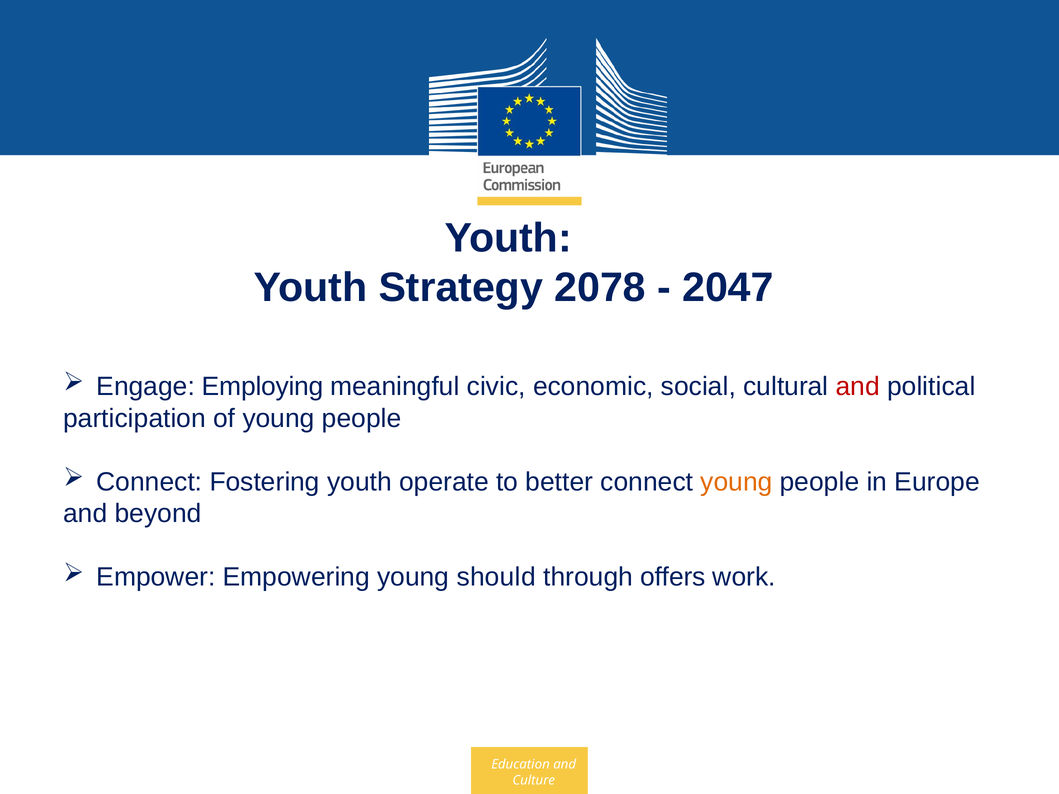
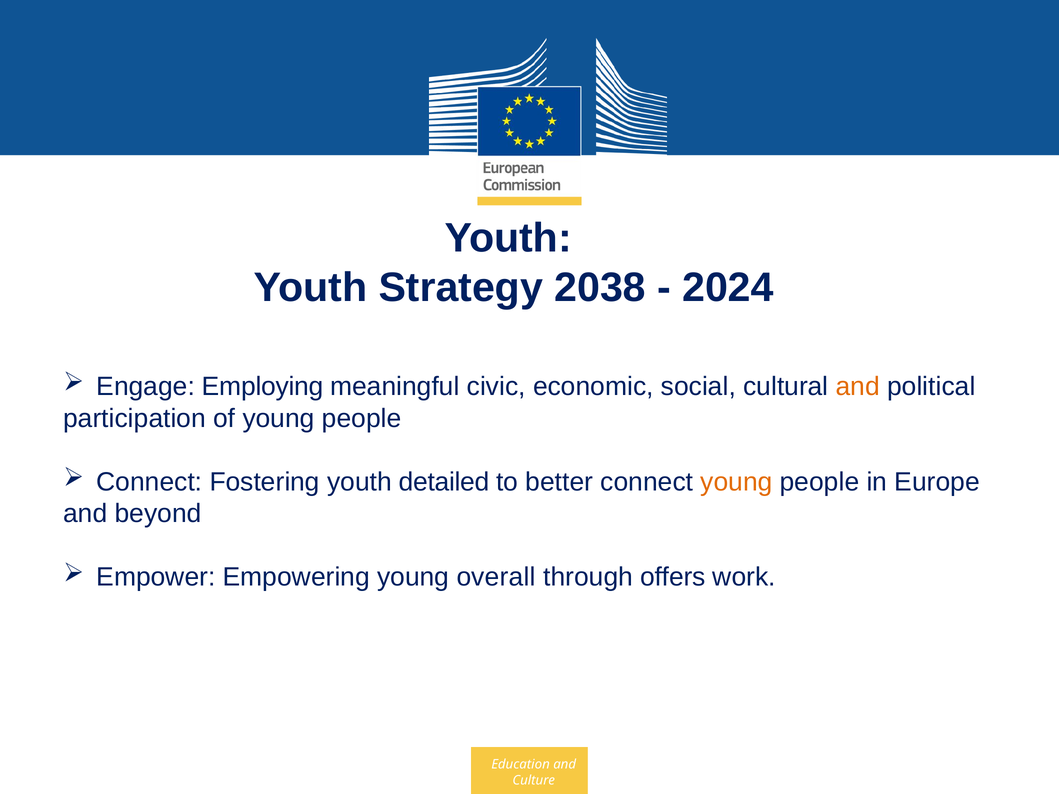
2078: 2078 -> 2038 (600, 288)
2047: 2047 -> 2024 (728, 288)
and colour: red -> orange (858, 387)
operate: operate -> detailed (444, 482)
should: should -> overall (496, 577)
